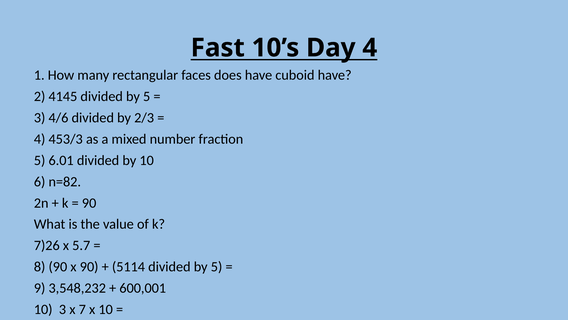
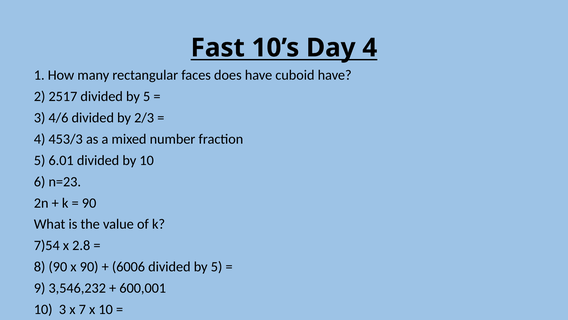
4145: 4145 -> 2517 (63, 96)
n=82: n=82 -> n=23 (65, 181)
7)26: 7)26 -> 7)54 (47, 245)
5.7: 5.7 -> 2.8 (81, 245)
5114: 5114 -> 6006 (128, 266)
3,548,232: 3,548,232 -> 3,546,232 (77, 288)
